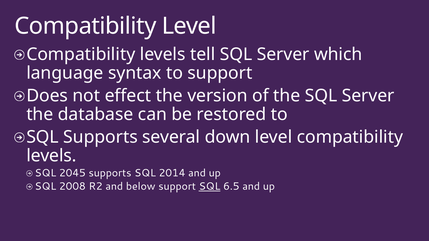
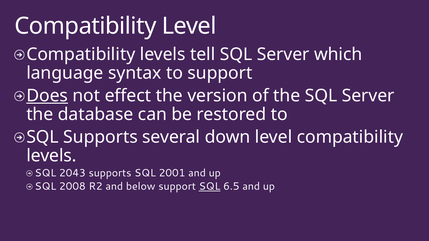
Does underline: none -> present (47, 96)
2045: 2045 -> 2043 (72, 173)
2014: 2014 -> 2001 (172, 173)
